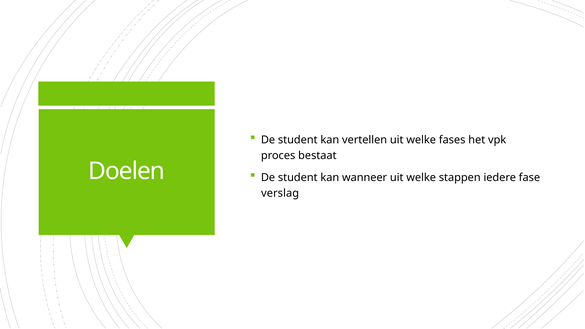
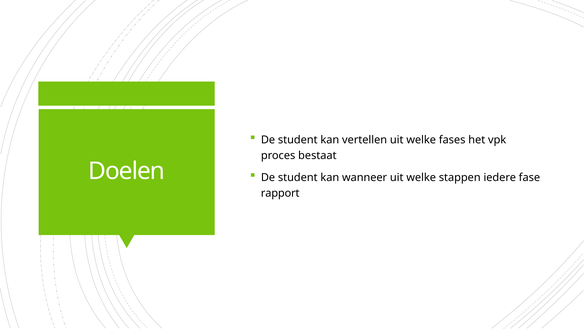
verslag: verslag -> rapport (280, 193)
